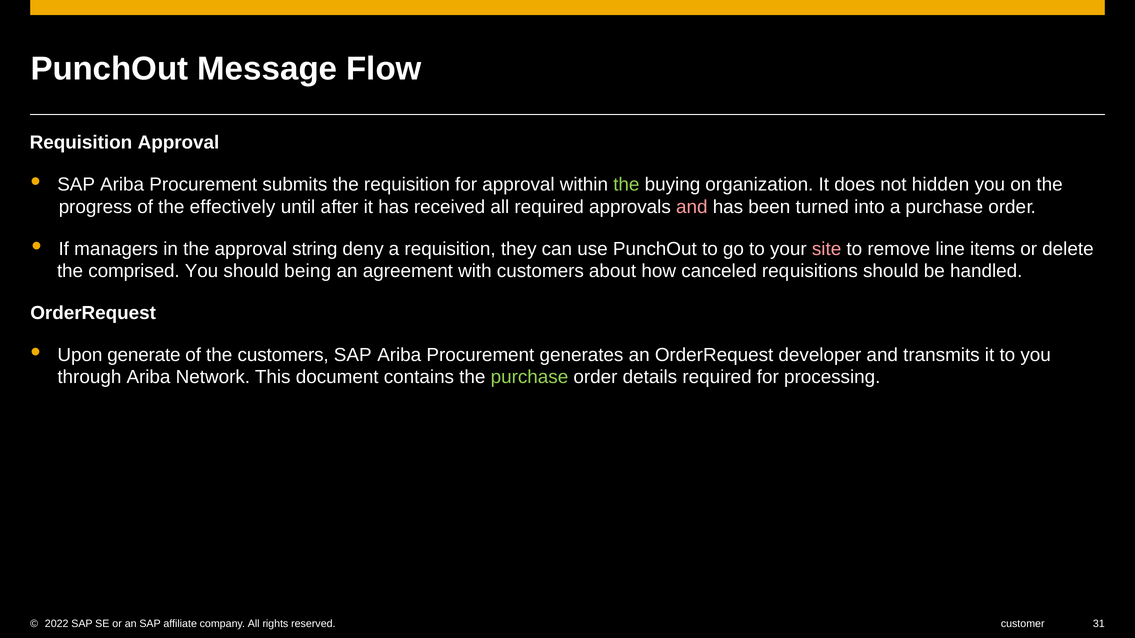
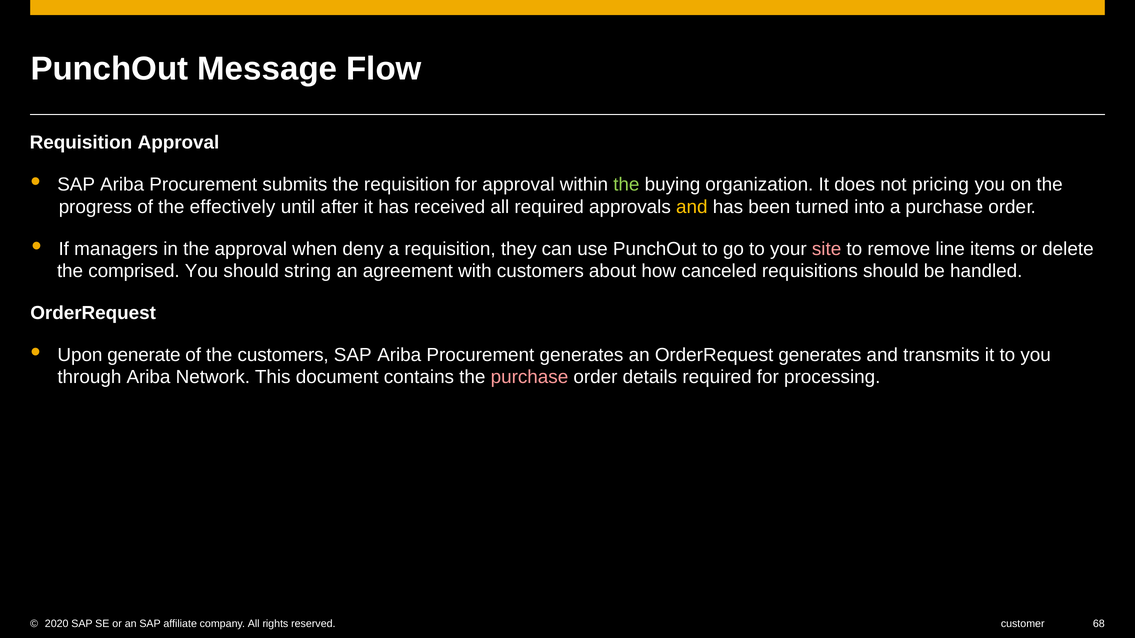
hidden: hidden -> pricing (941, 185)
and colour: pink -> yellow (692, 207)
string: string -> when (315, 249)
being: being -> string (308, 271)
OrderRequest developer: developer -> generates (820, 355)
purchase colour: light green -> pink (529, 377)
2022: 2022 -> 2020 (57, 624)
31: 31 -> 68 (1099, 624)
